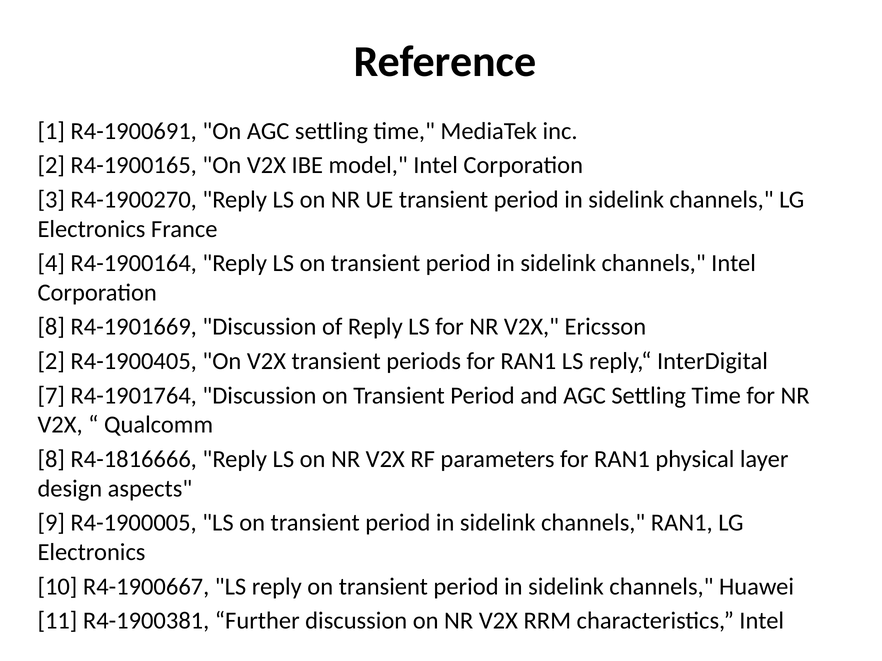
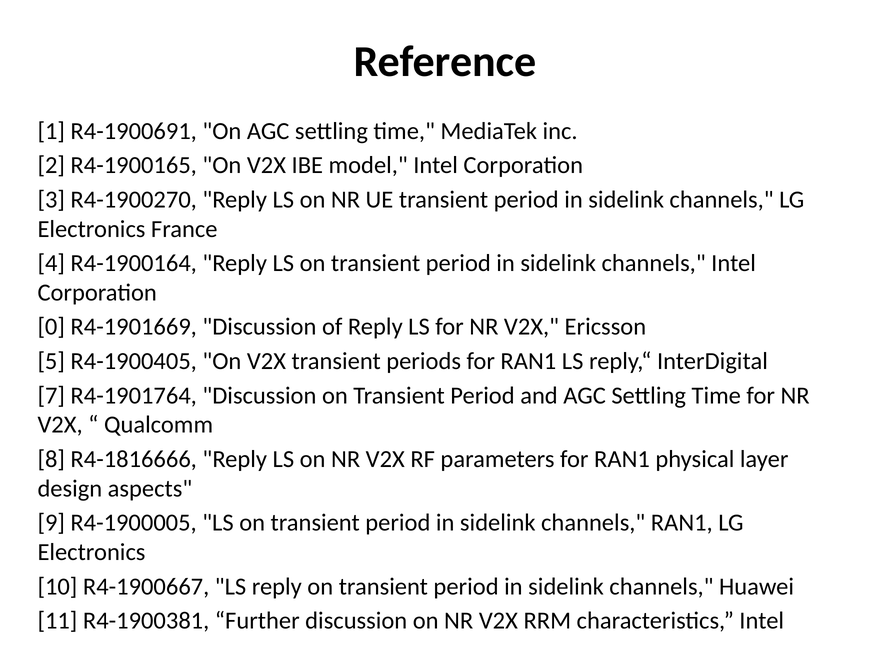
8: 8 -> 0 (51, 327)
2: 2 -> 5 (51, 361)
